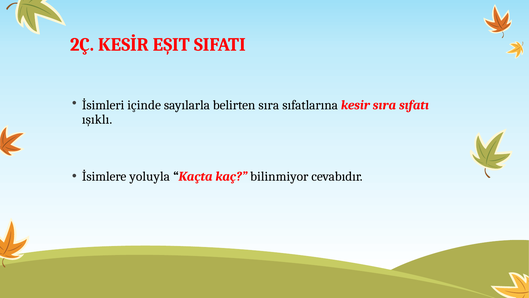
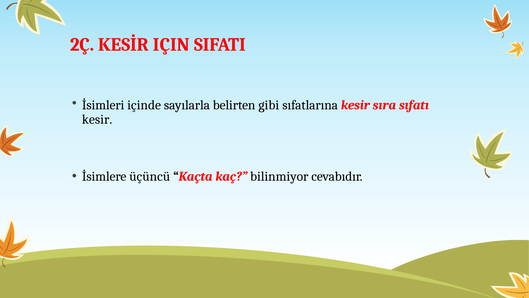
EŞIT: EŞIT -> IÇIN (171, 45)
belirten sıra: sıra -> gibi (269, 105)
ışıklı: ışıklı -> kesir (97, 119)
yoluyla: yoluyla -> üçüncü (150, 176)
